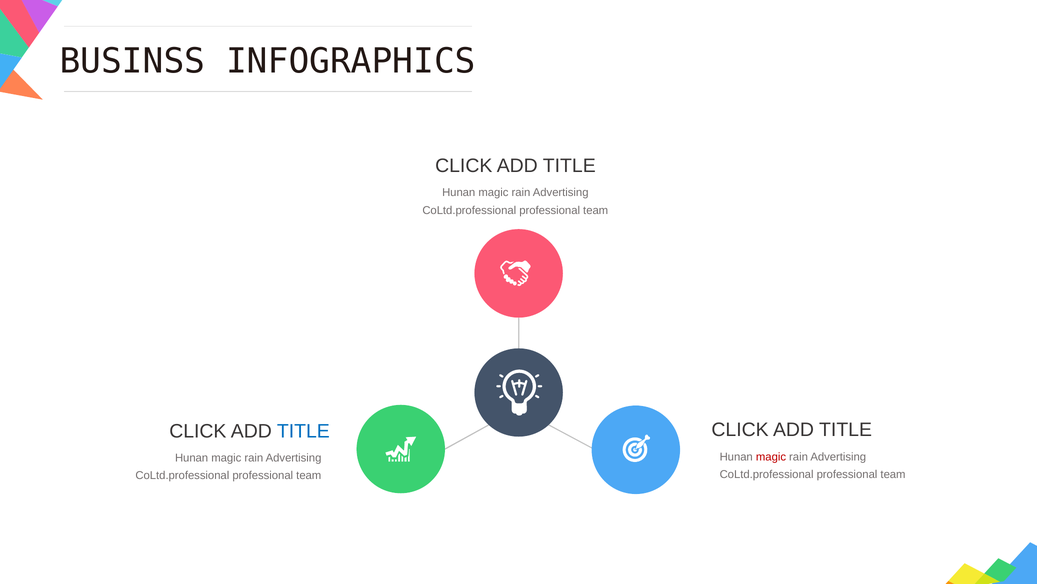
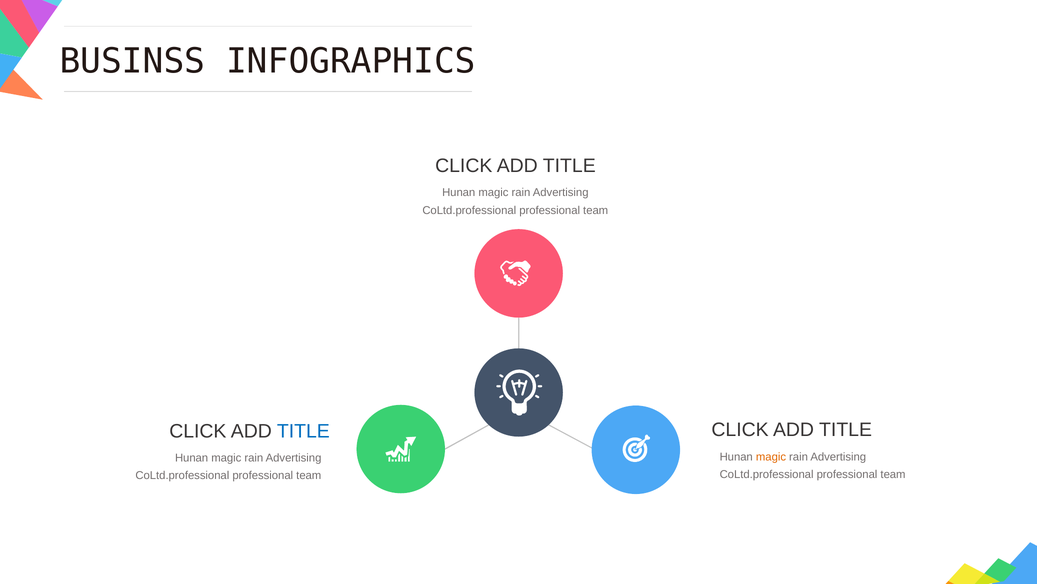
magic colour: red -> orange (771, 456)
